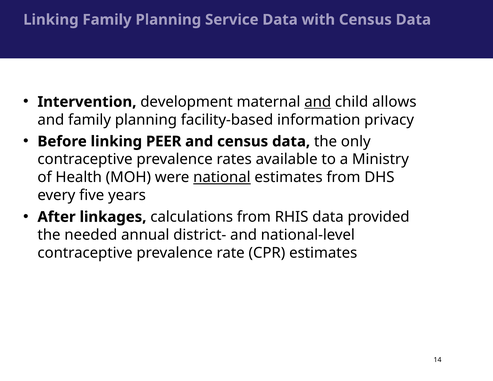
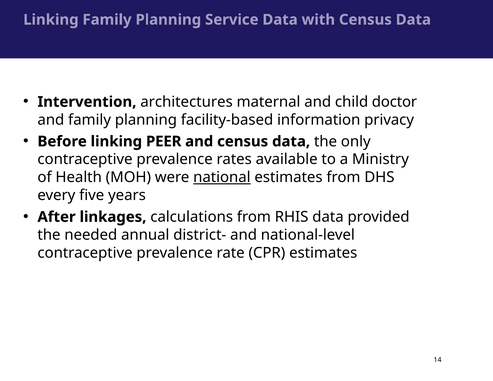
development: development -> architectures (187, 102)
and underline: present -> none (318, 102)
allows: allows -> doctor (394, 102)
